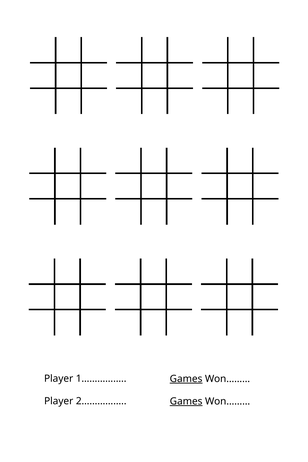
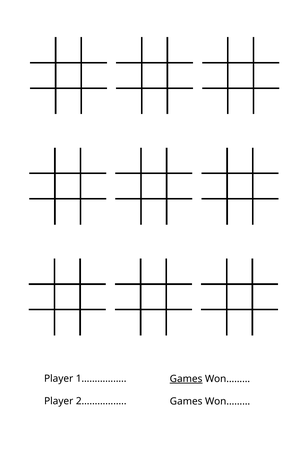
Games underline: present -> none (186, 401)
